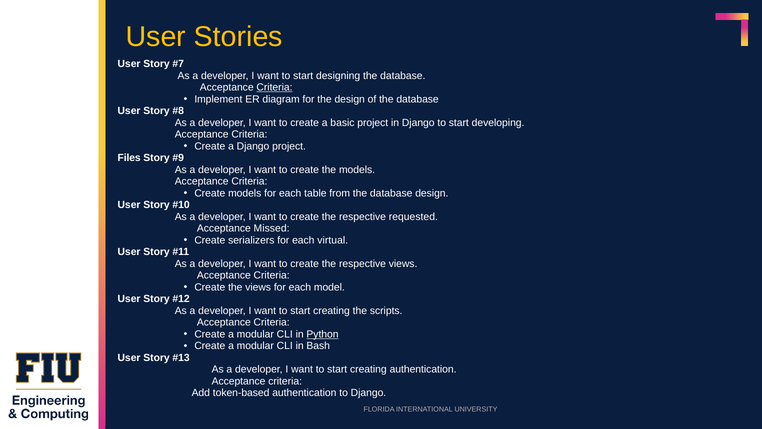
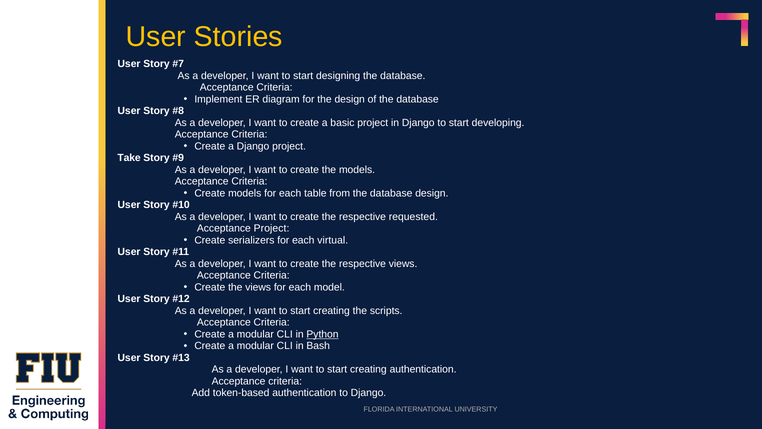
Criteria underline: present -> none (274, 87)
Files: Files -> Take (129, 158)
Acceptance Missed: Missed -> Project (272, 228)
